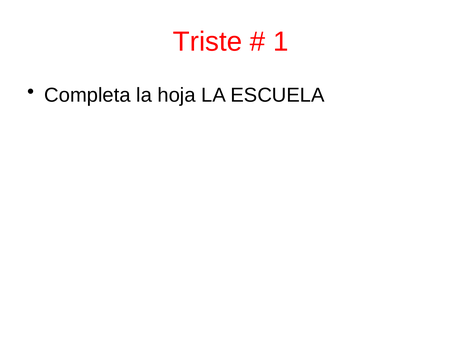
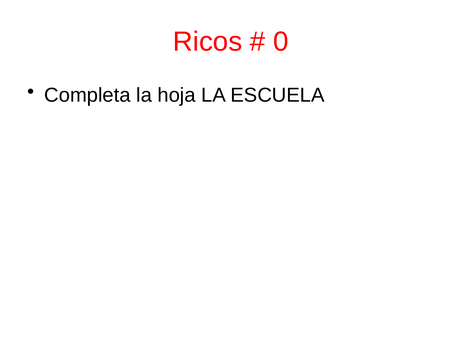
Triste: Triste -> Ricos (208, 42)
1: 1 -> 0 (281, 42)
